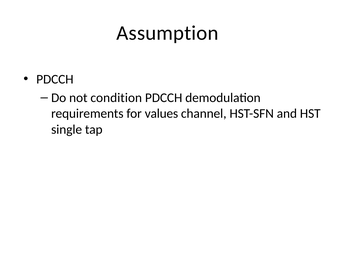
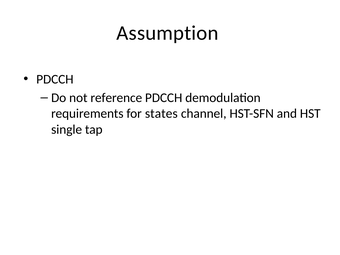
condition: condition -> reference (116, 98)
values: values -> states (161, 114)
